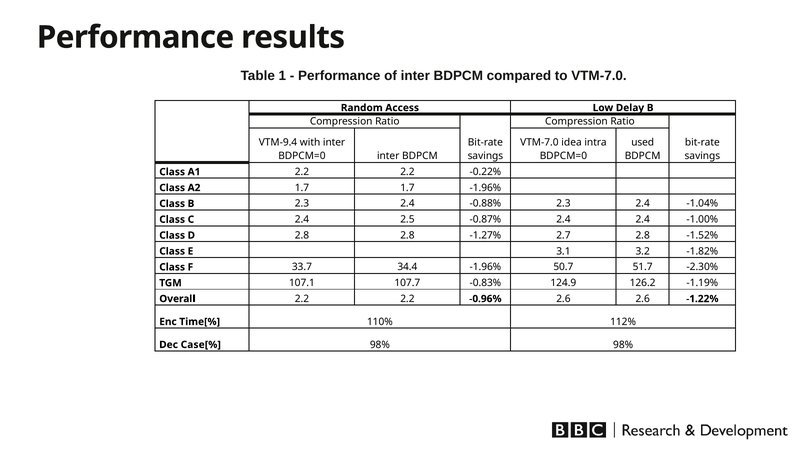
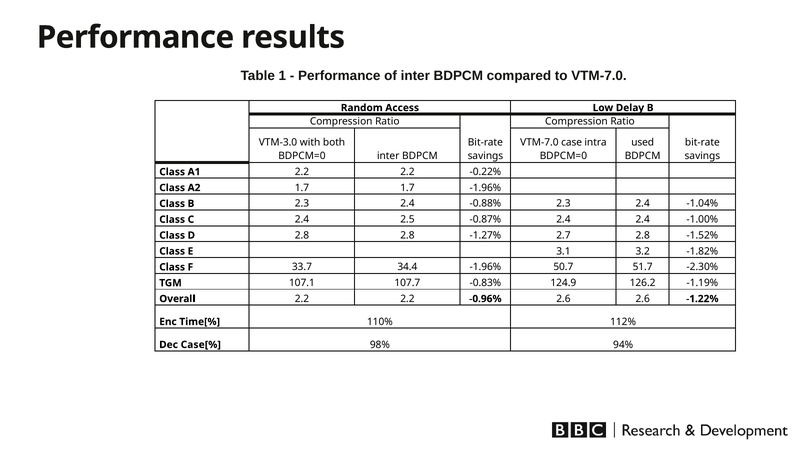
VTM-9.4: VTM-9.4 -> VTM-3.0 (278, 142)
with inter: inter -> both (334, 142)
idea: idea -> case (572, 142)
98% 98%: 98% -> 94% (623, 344)
